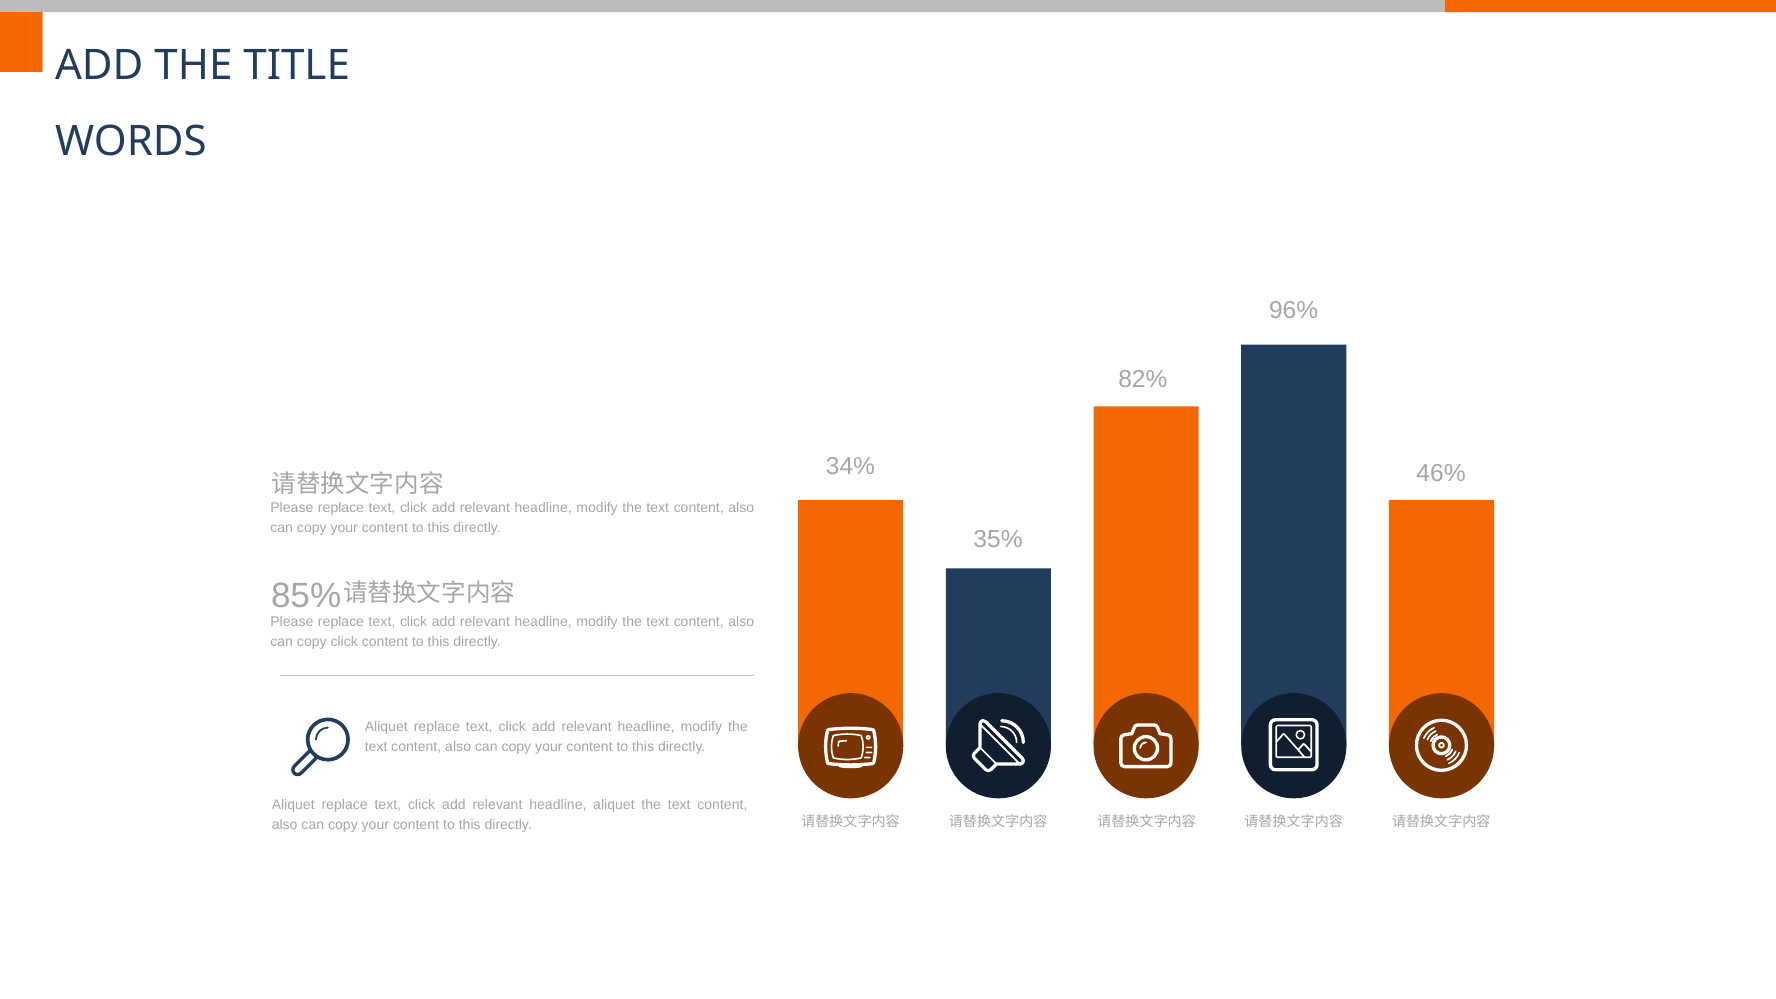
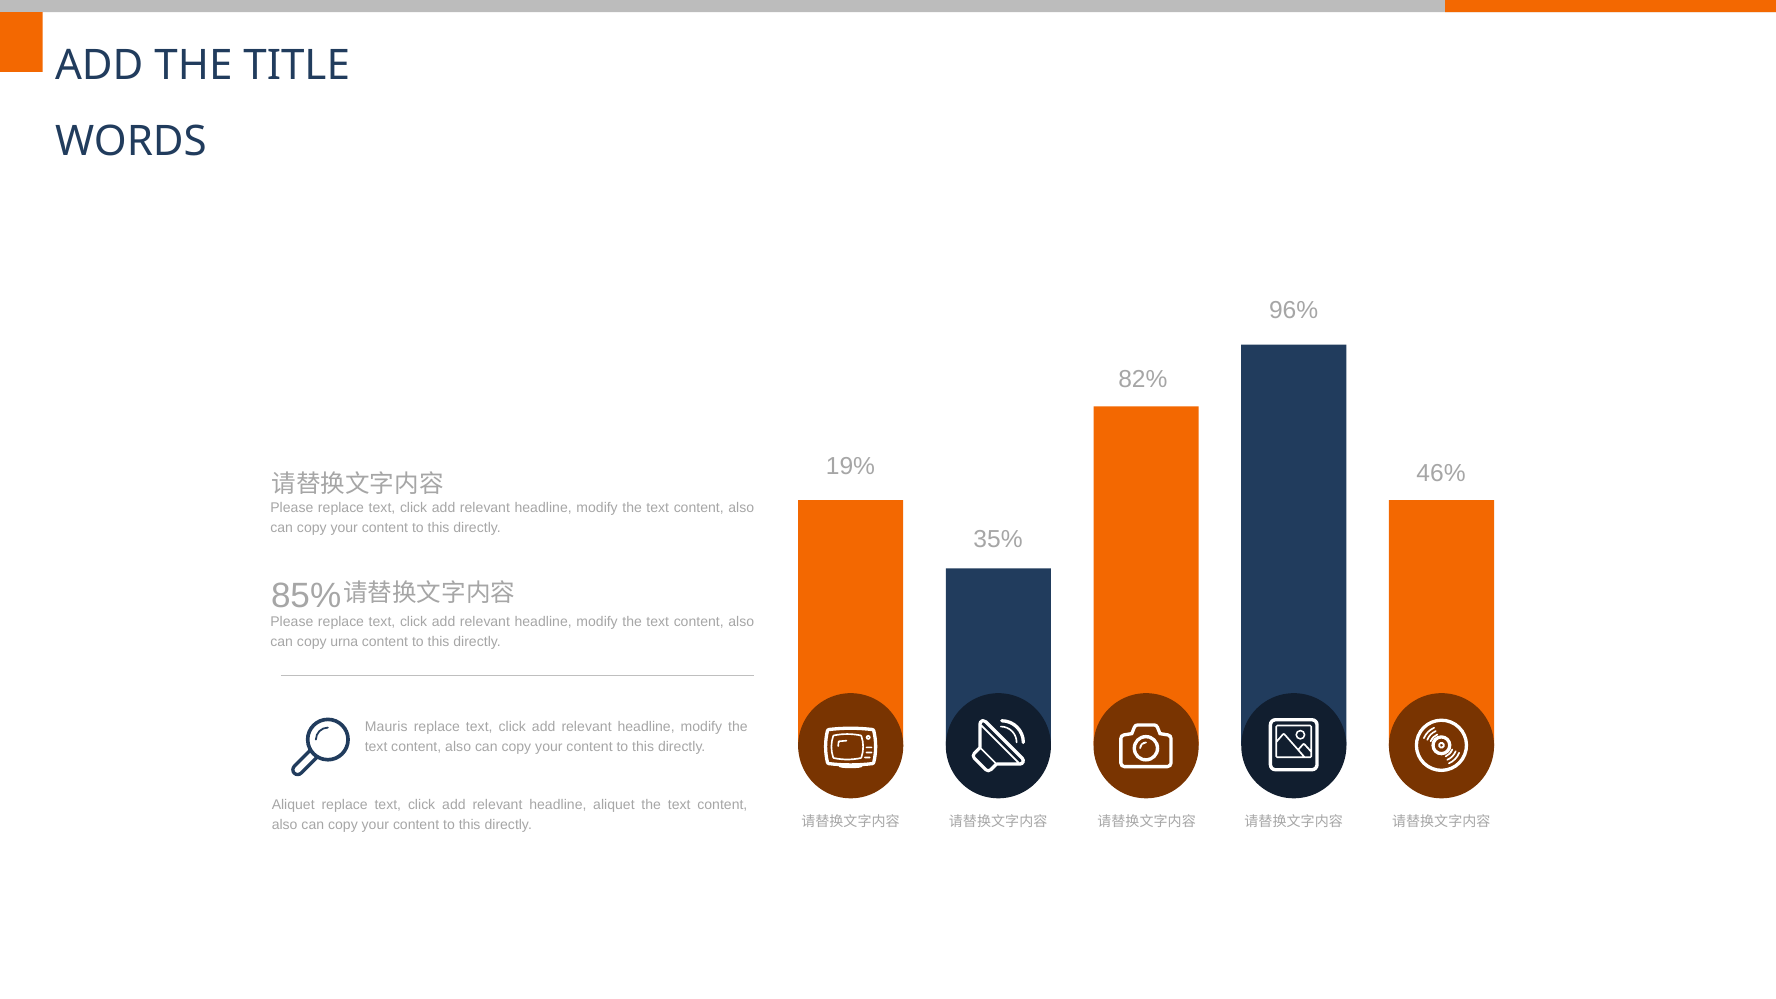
34%: 34% -> 19% (850, 466)
copy click: click -> urna (344, 642)
Aliquet: Aliquet -> Mauris (386, 727)
